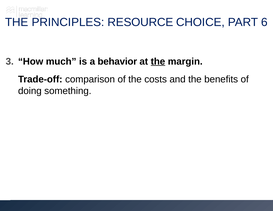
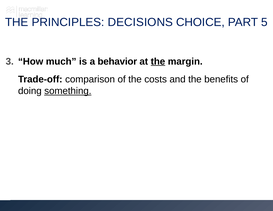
RESOURCE: RESOURCE -> DECISIONS (140, 22)
6: 6 -> 5 (264, 22)
something underline: none -> present (68, 91)
